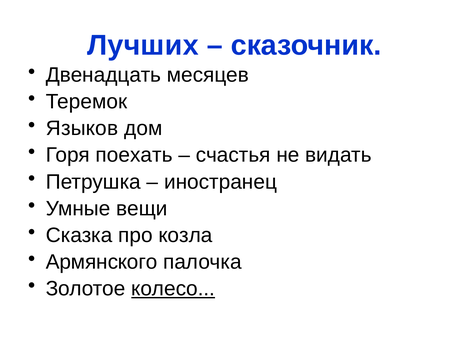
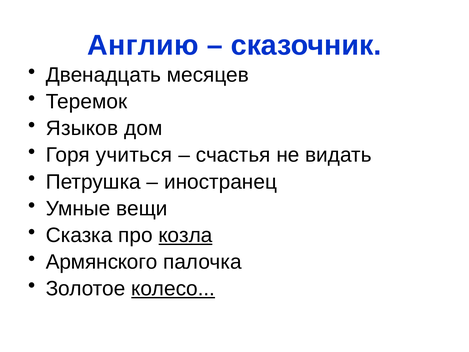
Лучших: Лучших -> Англию (143, 45)
поехать: поехать -> учиться (134, 155)
козла underline: none -> present (185, 235)
